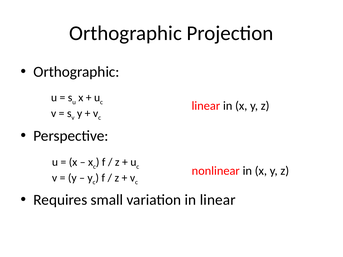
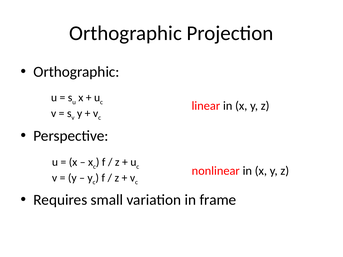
in linear: linear -> frame (218, 200)
